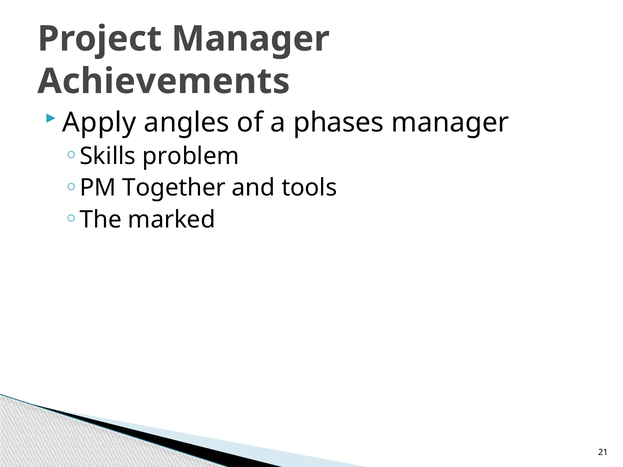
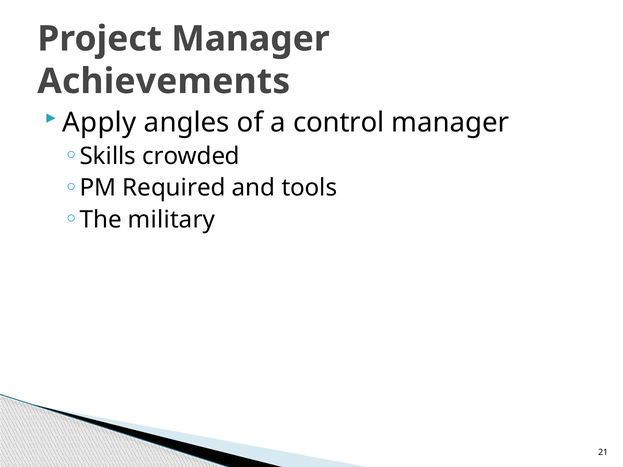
phases: phases -> control (339, 123)
problem: problem -> crowded (191, 156)
Together: Together -> Required (174, 188)
marked: marked -> military (172, 220)
